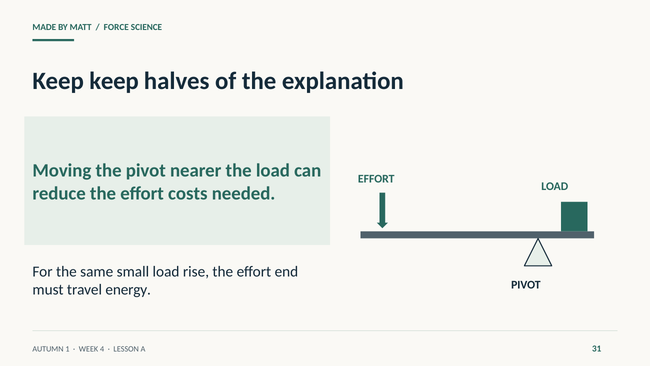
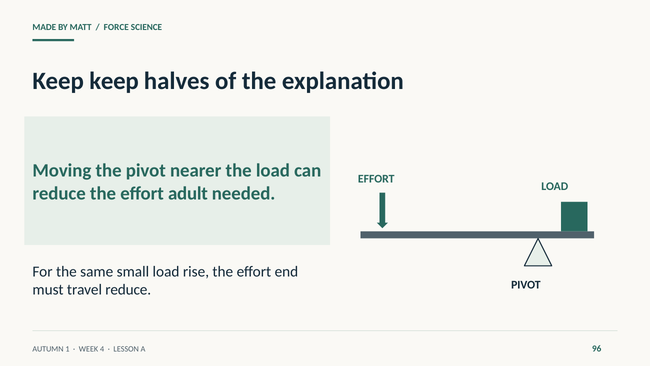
costs: costs -> adult (188, 193)
travel energy: energy -> reduce (128, 289)
31: 31 -> 96 (597, 348)
